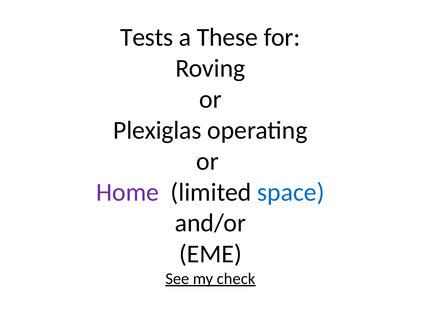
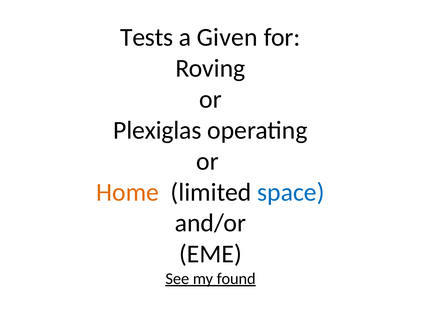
These: These -> Given (227, 37)
Home colour: purple -> orange (128, 192)
check: check -> found (236, 278)
